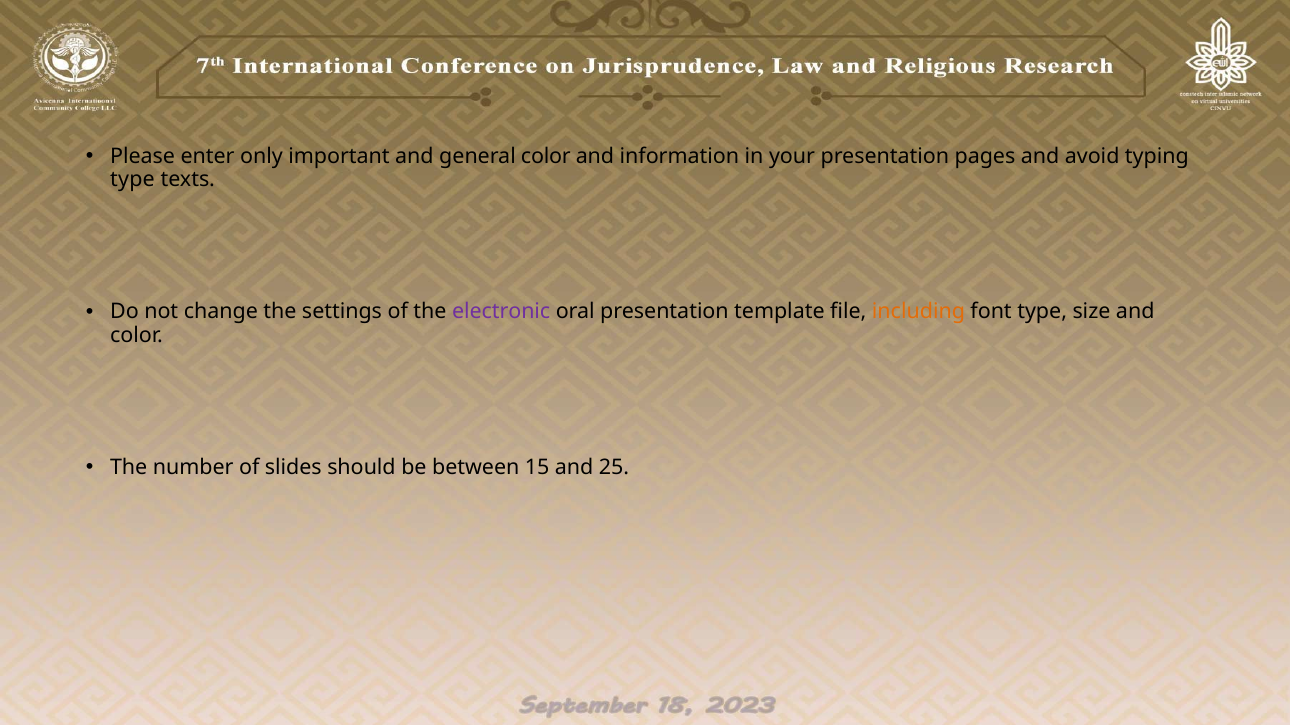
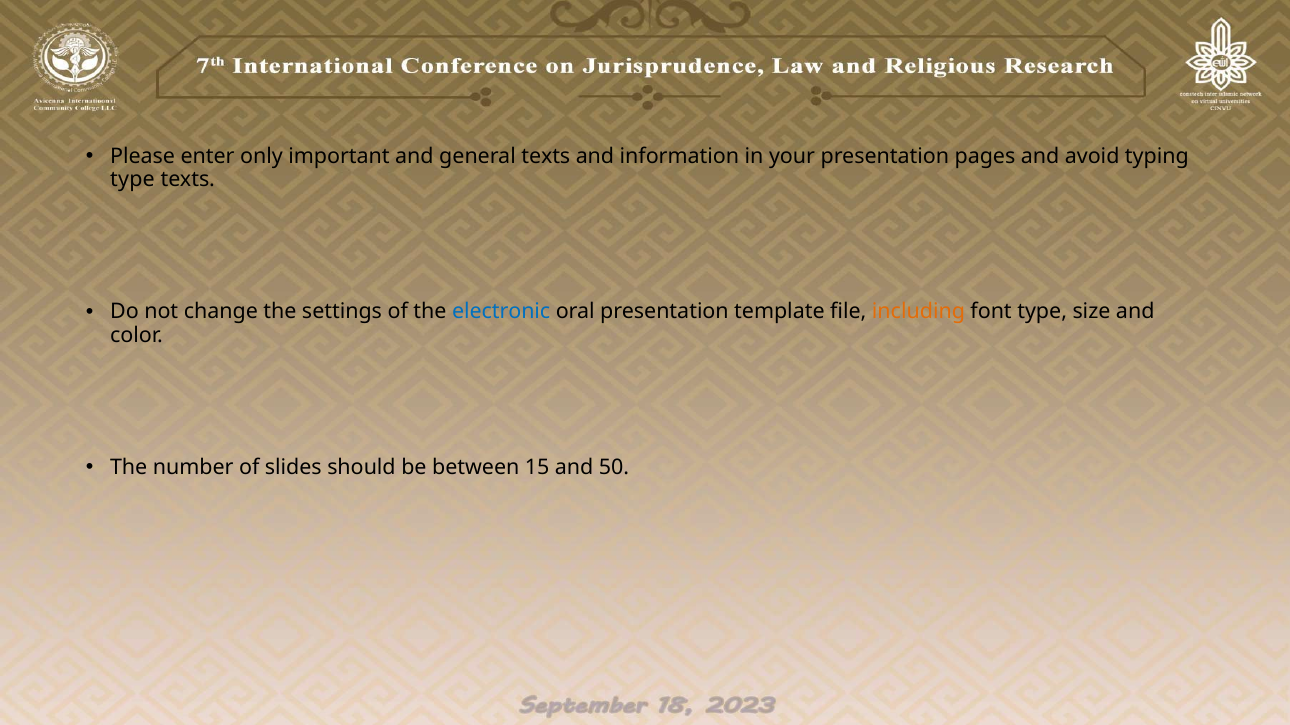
general color: color -> texts (546, 156)
electronic colour: purple -> blue (501, 312)
25: 25 -> 50 (614, 468)
